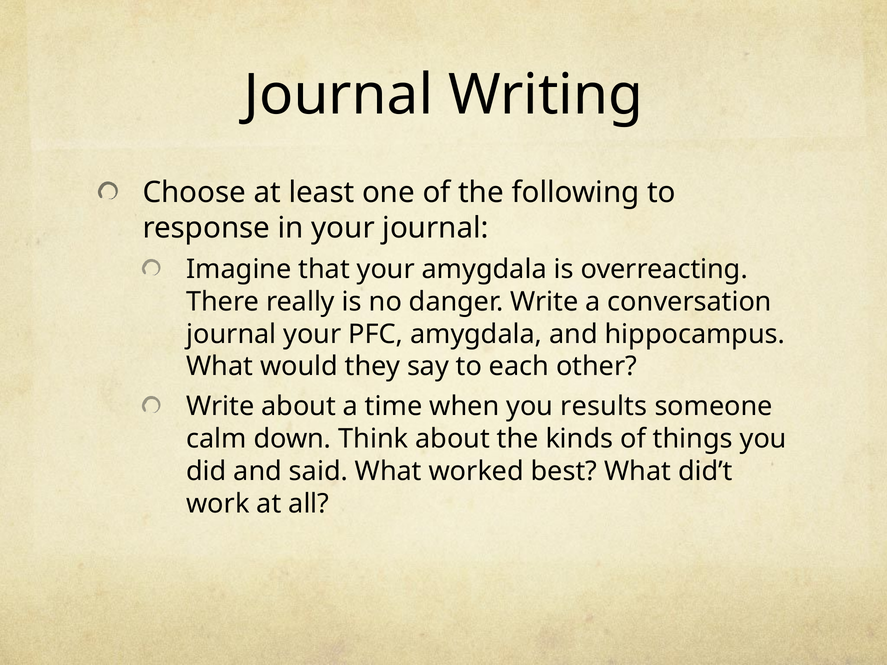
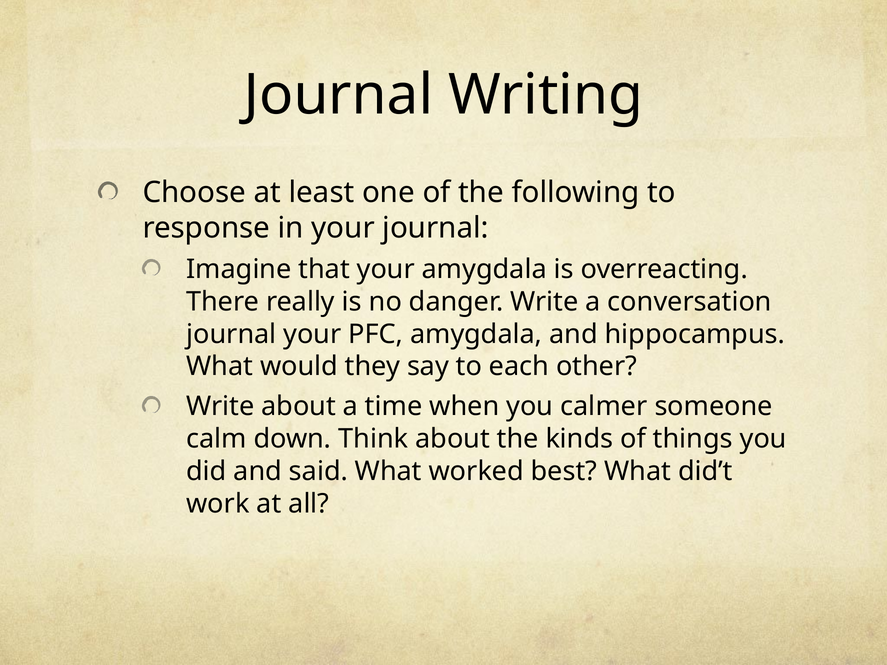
results: results -> calmer (604, 407)
